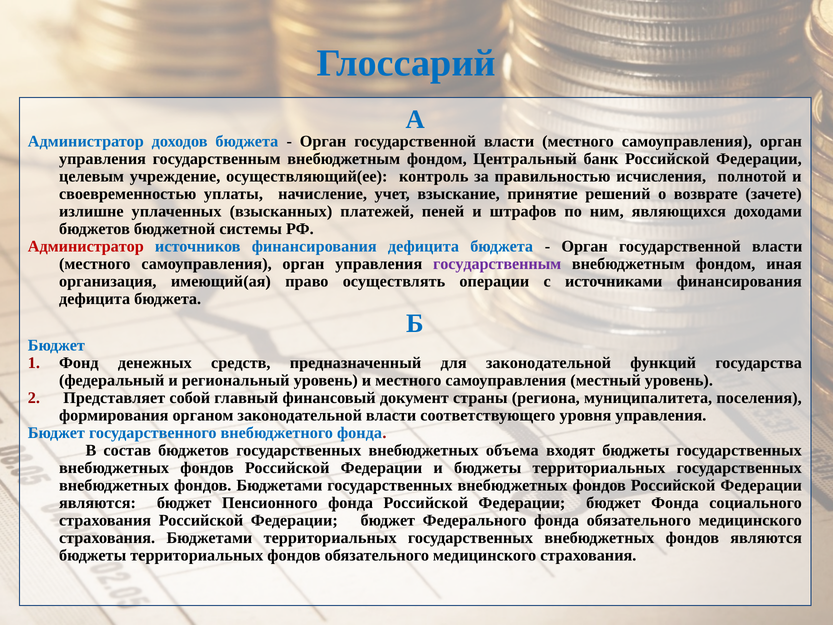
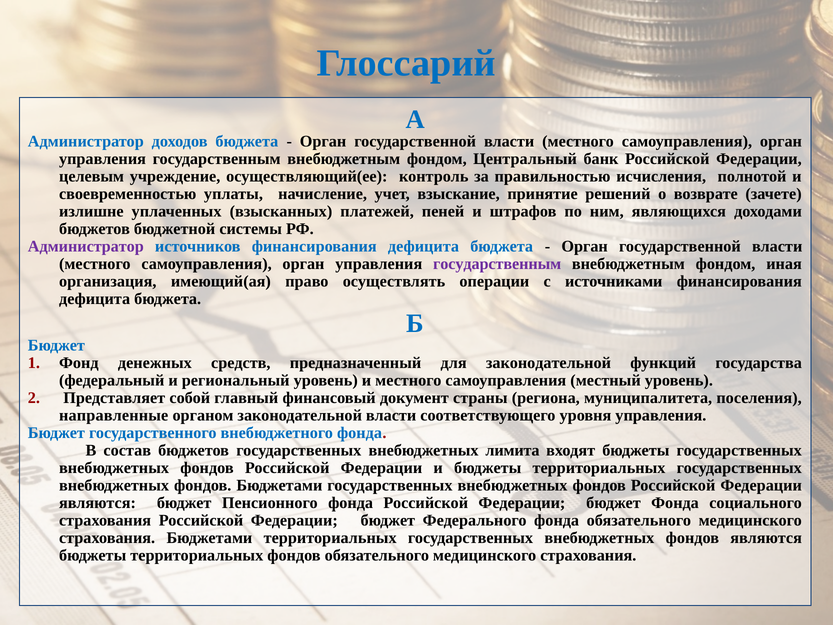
Администратор colour: red -> purple (86, 246)
формирования: формирования -> направленные (114, 415)
объема: объема -> лимита (512, 450)
